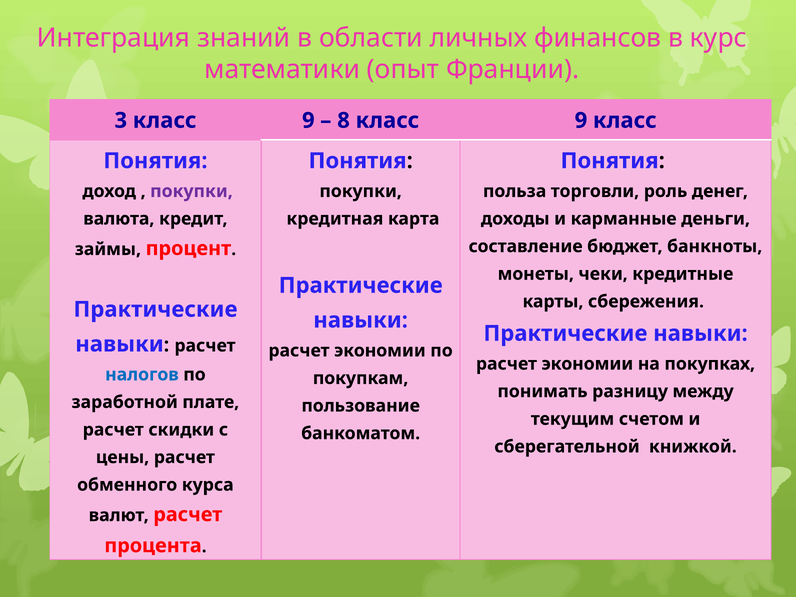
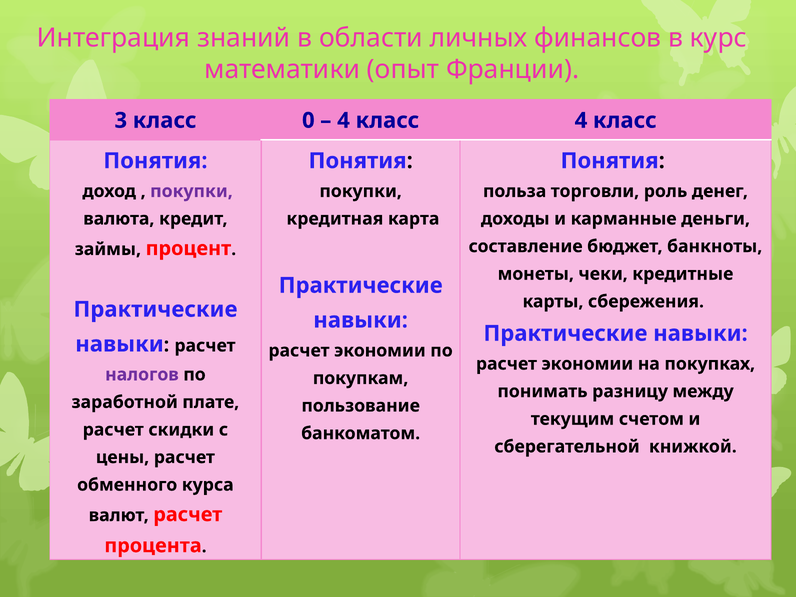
3 класс 9: 9 -> 0 (308, 120)
8: 8 -> 4 (344, 120)
9: 9 -> 4 (581, 120)
налогов colour: blue -> purple (142, 375)
